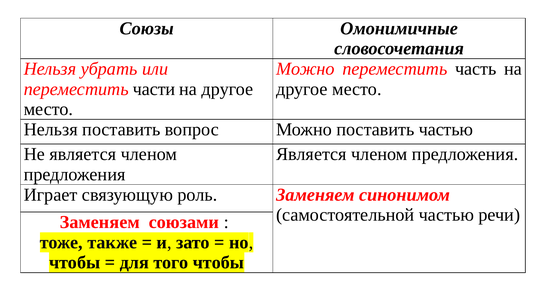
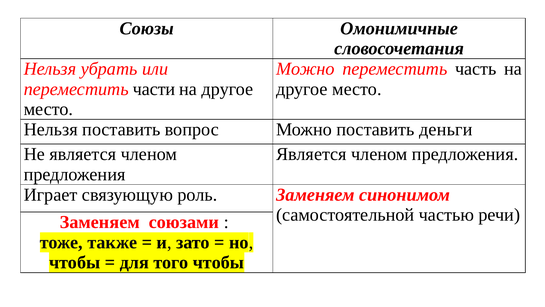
поставить частью: частью -> деньги (446, 129)
